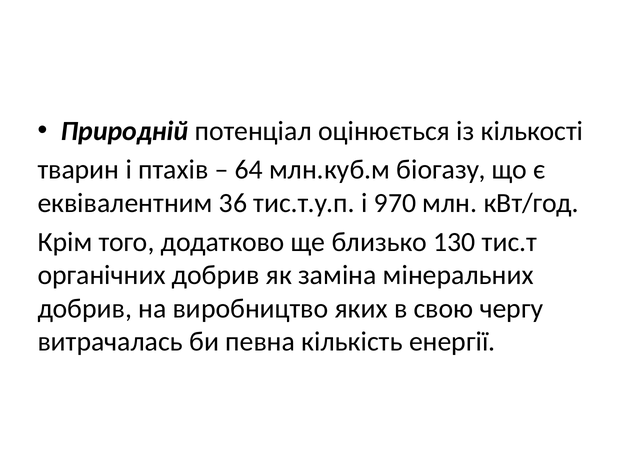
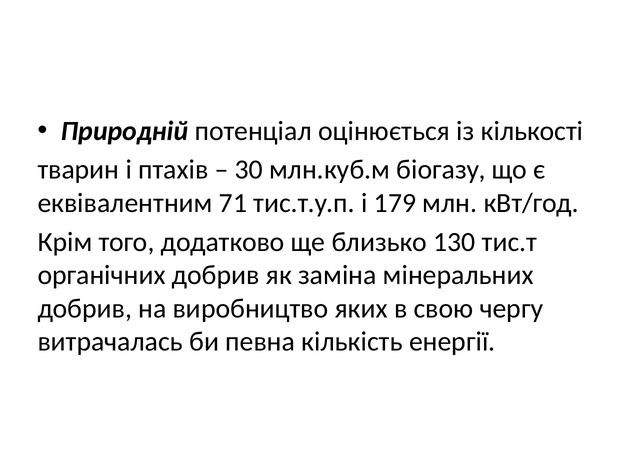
64: 64 -> 30 (249, 170)
36: 36 -> 71 (233, 203)
970: 970 -> 179 (395, 203)
